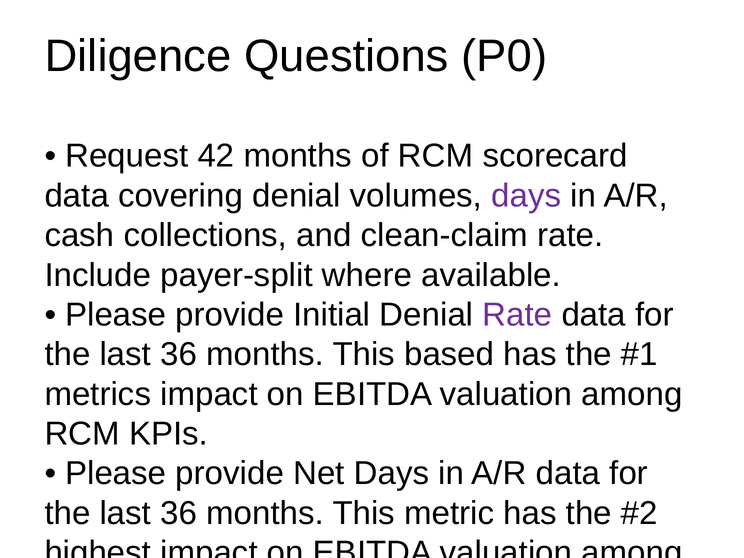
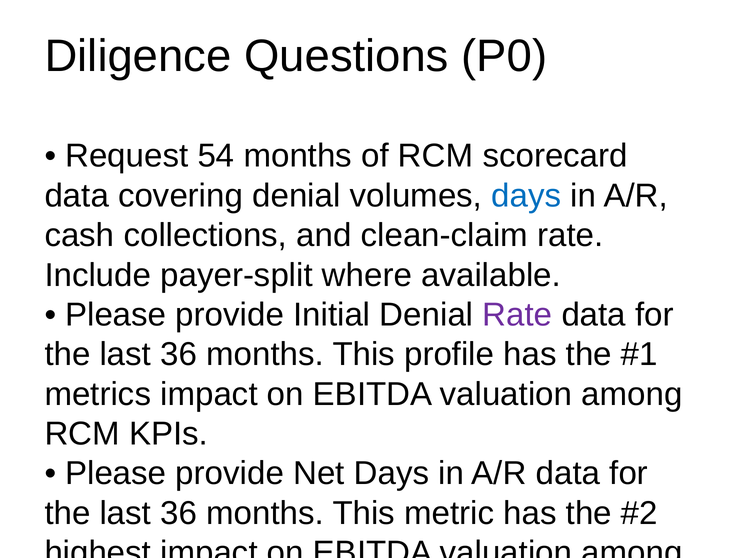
42: 42 -> 54 (216, 156)
days colour: purple -> blue (526, 196)
based: based -> profile (449, 354)
